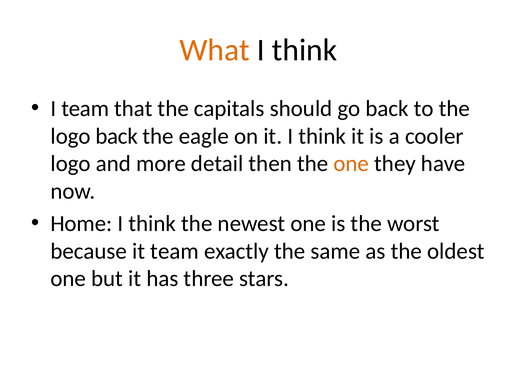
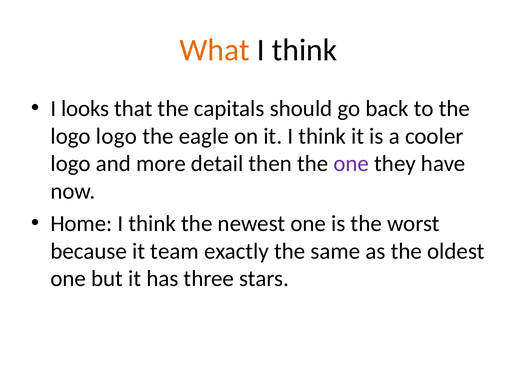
I team: team -> looks (85, 108)
logo back: back -> logo (116, 136)
one colour: orange -> purple (351, 164)
